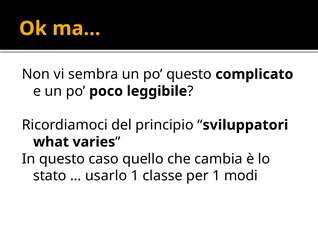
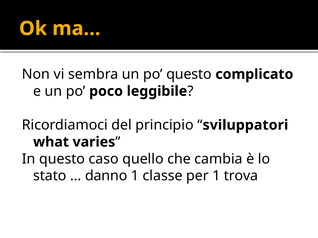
usarlo: usarlo -> danno (106, 176)
modi: modi -> trova (241, 176)
